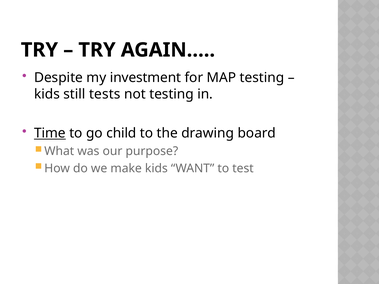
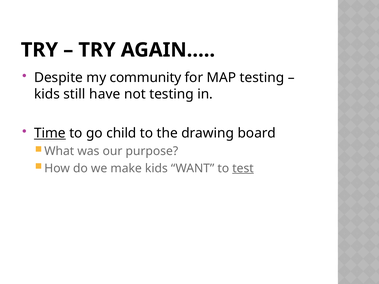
investment: investment -> community (145, 78)
tests: tests -> have (105, 94)
test underline: none -> present (243, 168)
